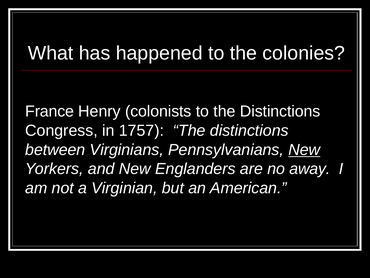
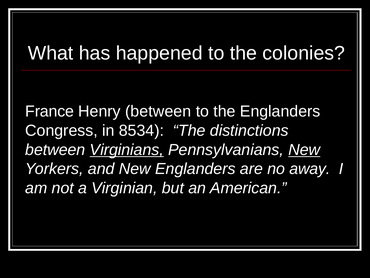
Henry colonists: colonists -> between (158, 111)
to the Distinctions: Distinctions -> Englanders (280, 111)
1757: 1757 -> 8534 (141, 130)
Virginians underline: none -> present (127, 149)
